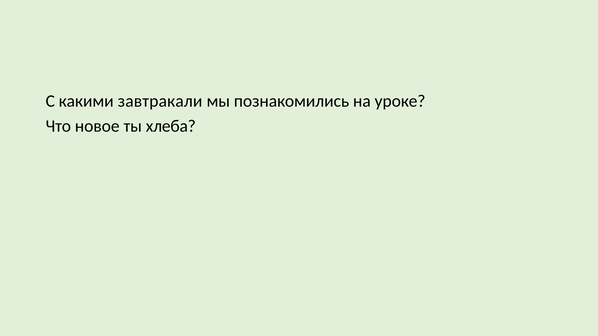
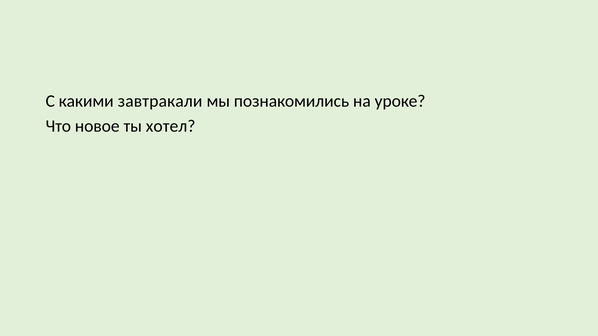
хлеба: хлеба -> хотел (171, 126)
